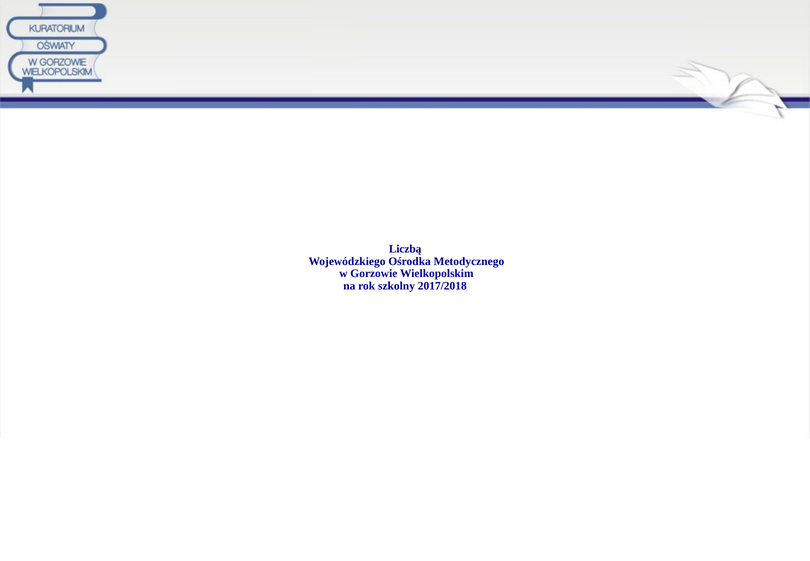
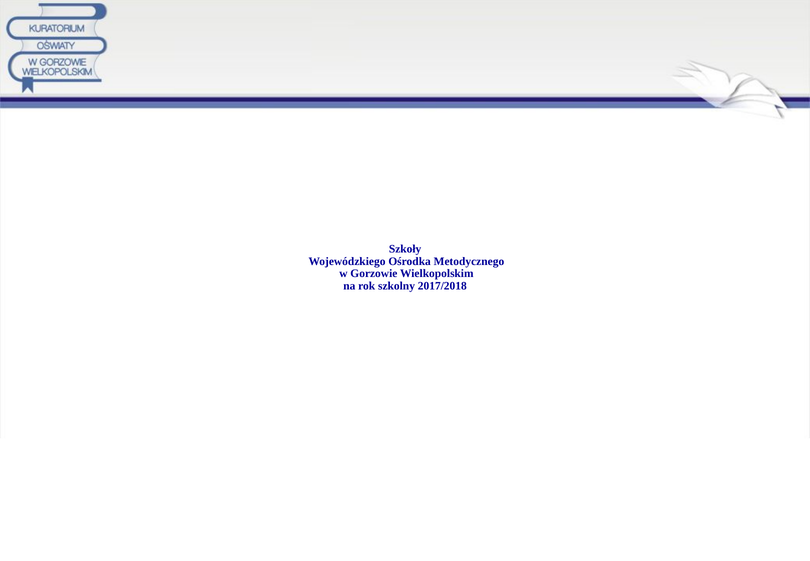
Liczbą: Liczbą -> Szkoły (405, 249)
